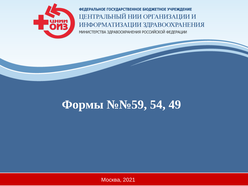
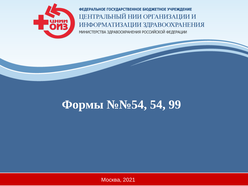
№№59: №№59 -> №№54 (127, 105)
49: 49 -> 99 (175, 105)
